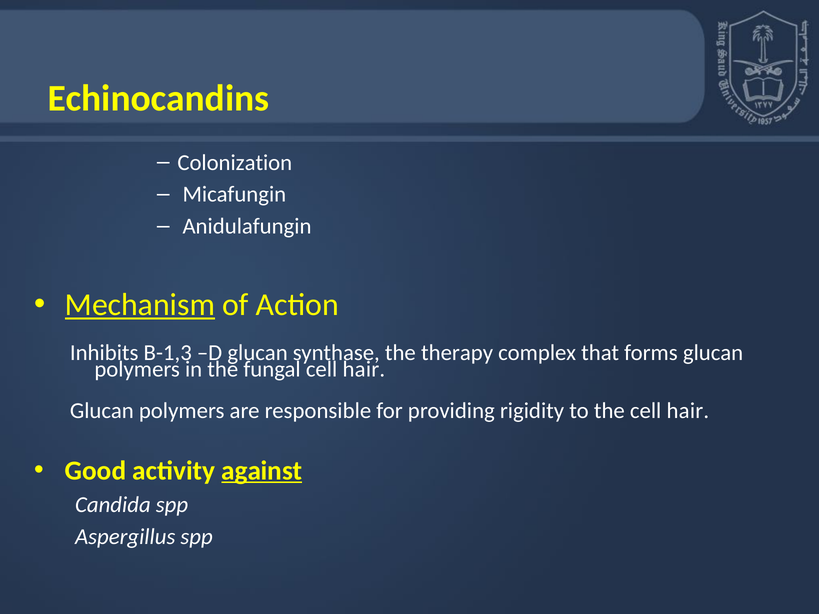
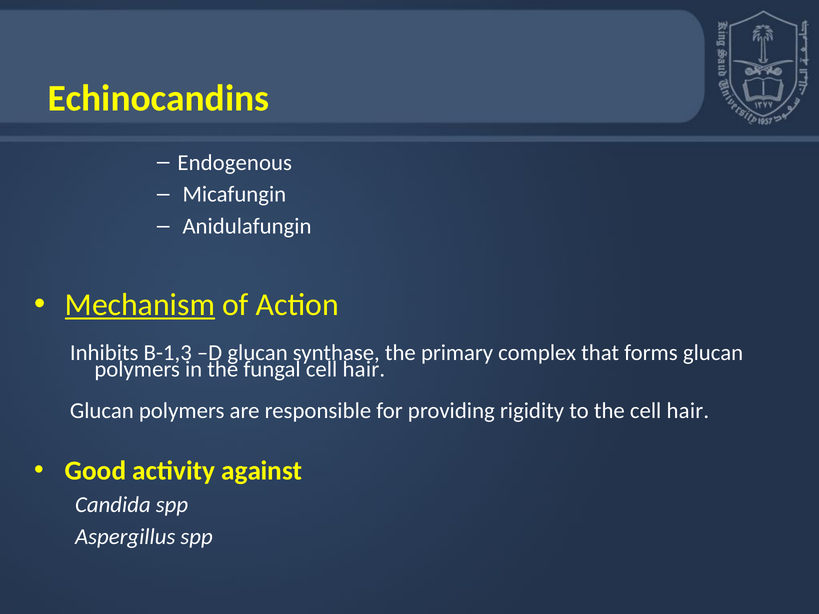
Colonization: Colonization -> Endogenous (235, 163)
therapy: therapy -> primary (457, 353)
against underline: present -> none (262, 471)
